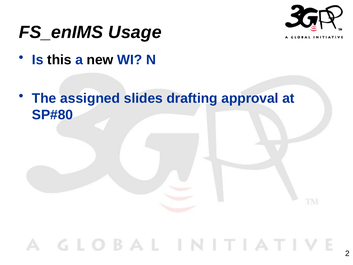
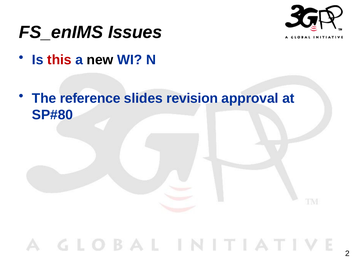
Usage: Usage -> Issues (135, 32)
this colour: black -> red (59, 60)
assigned: assigned -> reference (90, 98)
drafting: drafting -> revision (192, 98)
